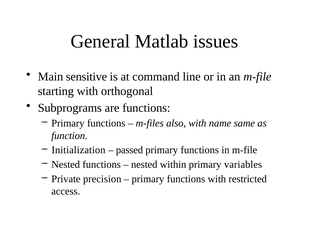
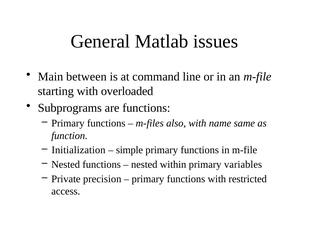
sensitive: sensitive -> between (86, 77)
orthogonal: orthogonal -> overloaded (127, 91)
passed: passed -> simple (129, 150)
